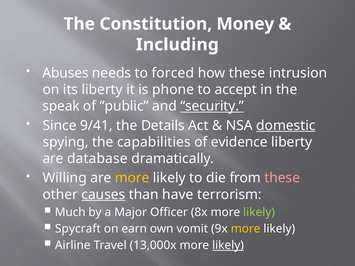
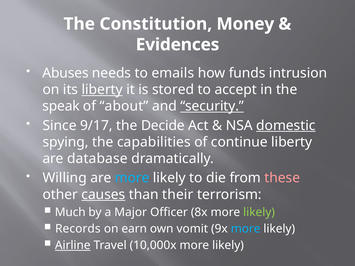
Including: Including -> Evidences (178, 45)
forced: forced -> emails (173, 73)
how these: these -> funds (247, 73)
liberty underline: none -> present (102, 90)
phone: phone -> stored (173, 90)
public: public -> about (124, 106)
9/41: 9/41 -> 9/17 (96, 126)
Details: Details -> Decide (163, 126)
evidence: evidence -> continue (239, 142)
more colour: yellow -> light blue (132, 178)
have: have -> their (178, 195)
Spycraft: Spycraft -> Records (78, 229)
more colour: yellow -> light blue (246, 229)
Airline underline: none -> present (73, 245)
13,000x: 13,000x -> 10,000x (153, 245)
likely underline: present -> none (228, 245)
